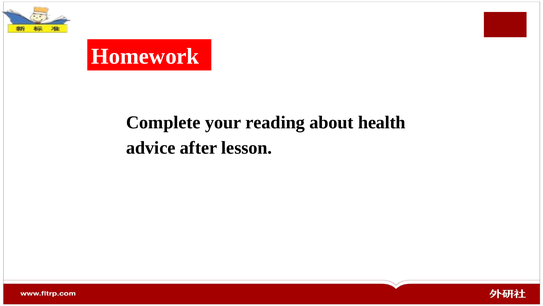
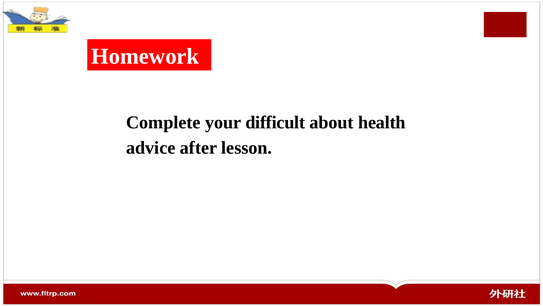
reading: reading -> difficult (275, 122)
